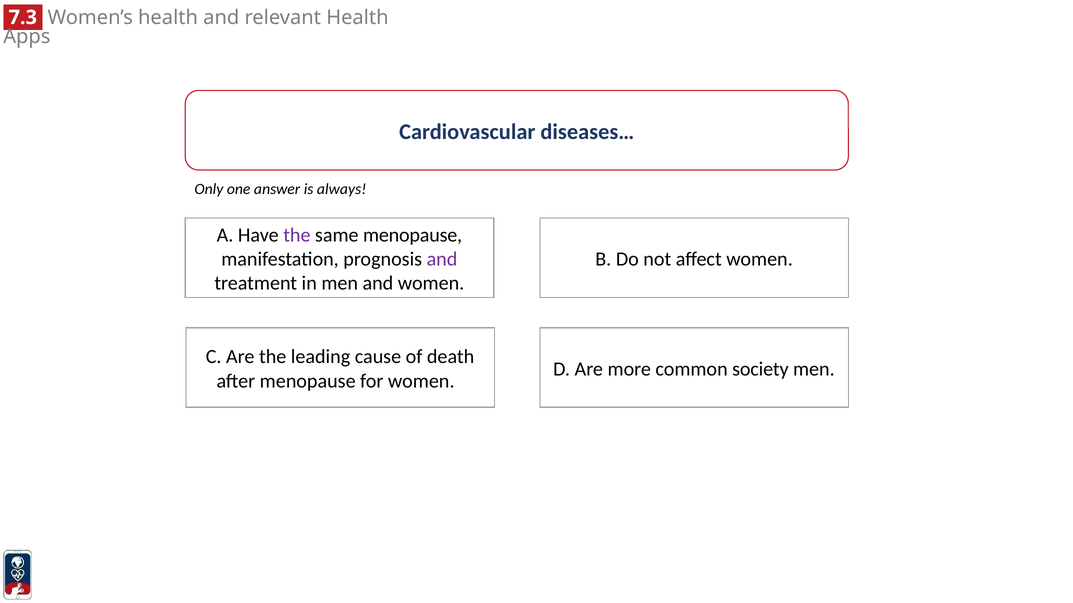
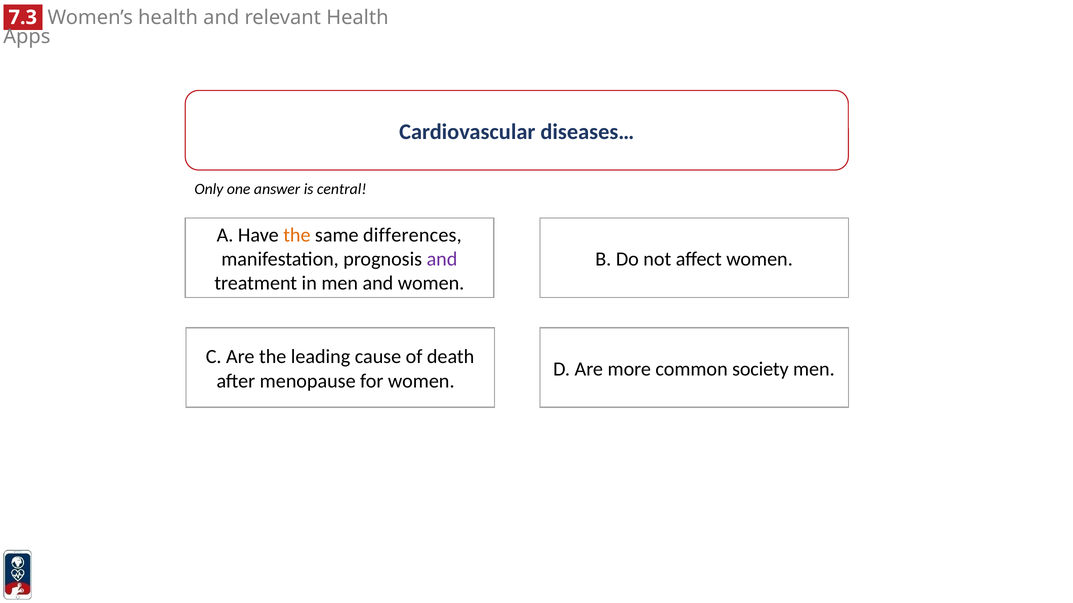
always: always -> central (342, 189)
the colour: purple -> orange (297, 235)
same menopause: menopause -> differences (412, 235)
